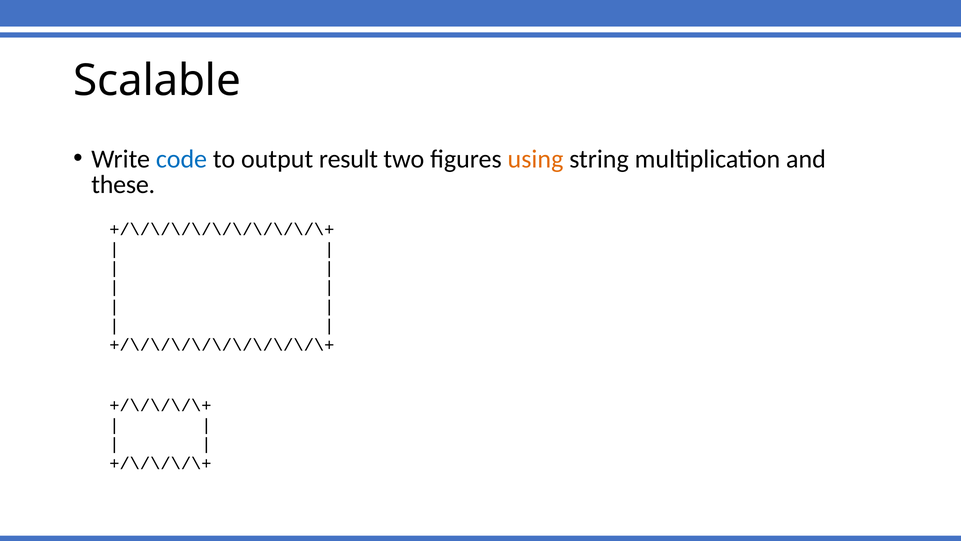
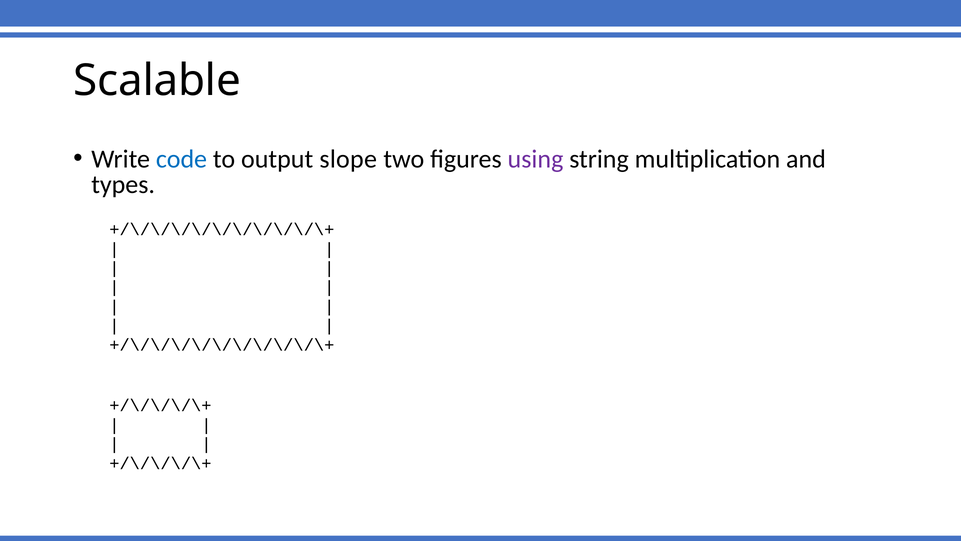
result: result -> slope (348, 159)
using colour: orange -> purple (535, 159)
these: these -> types (123, 184)
